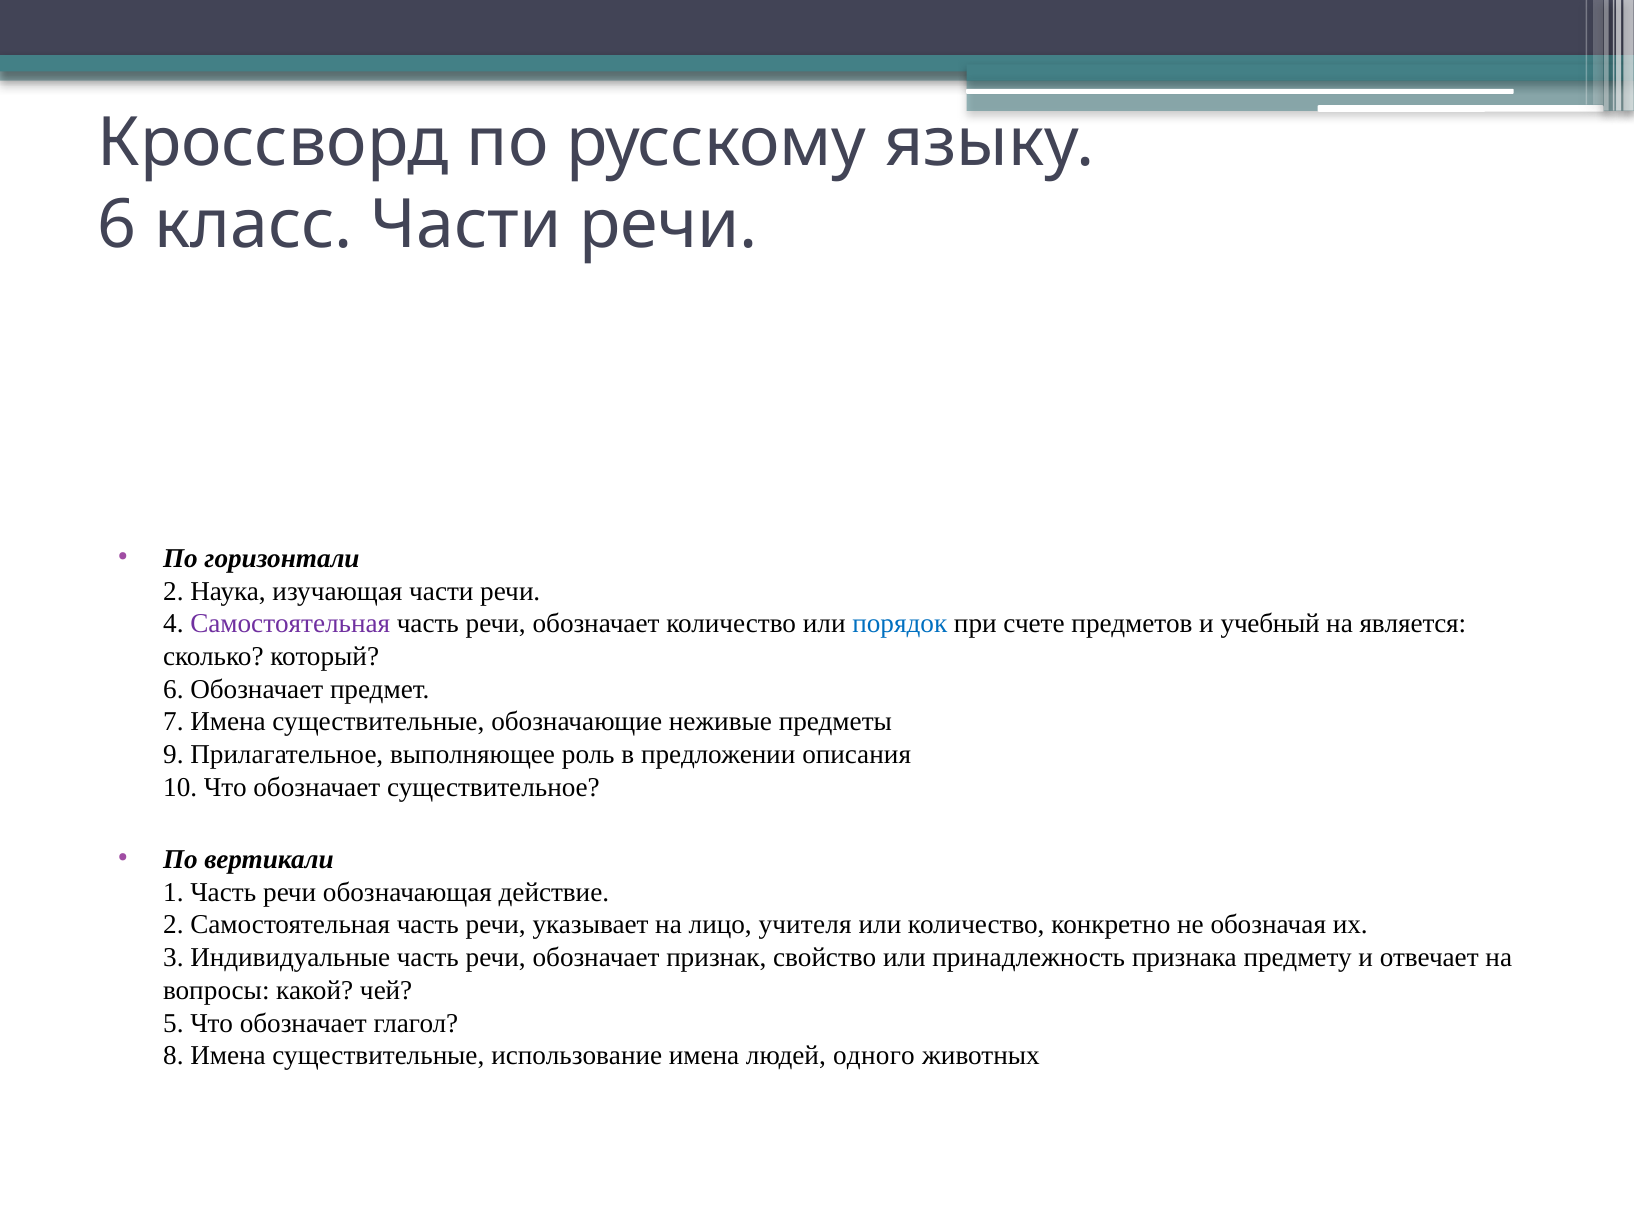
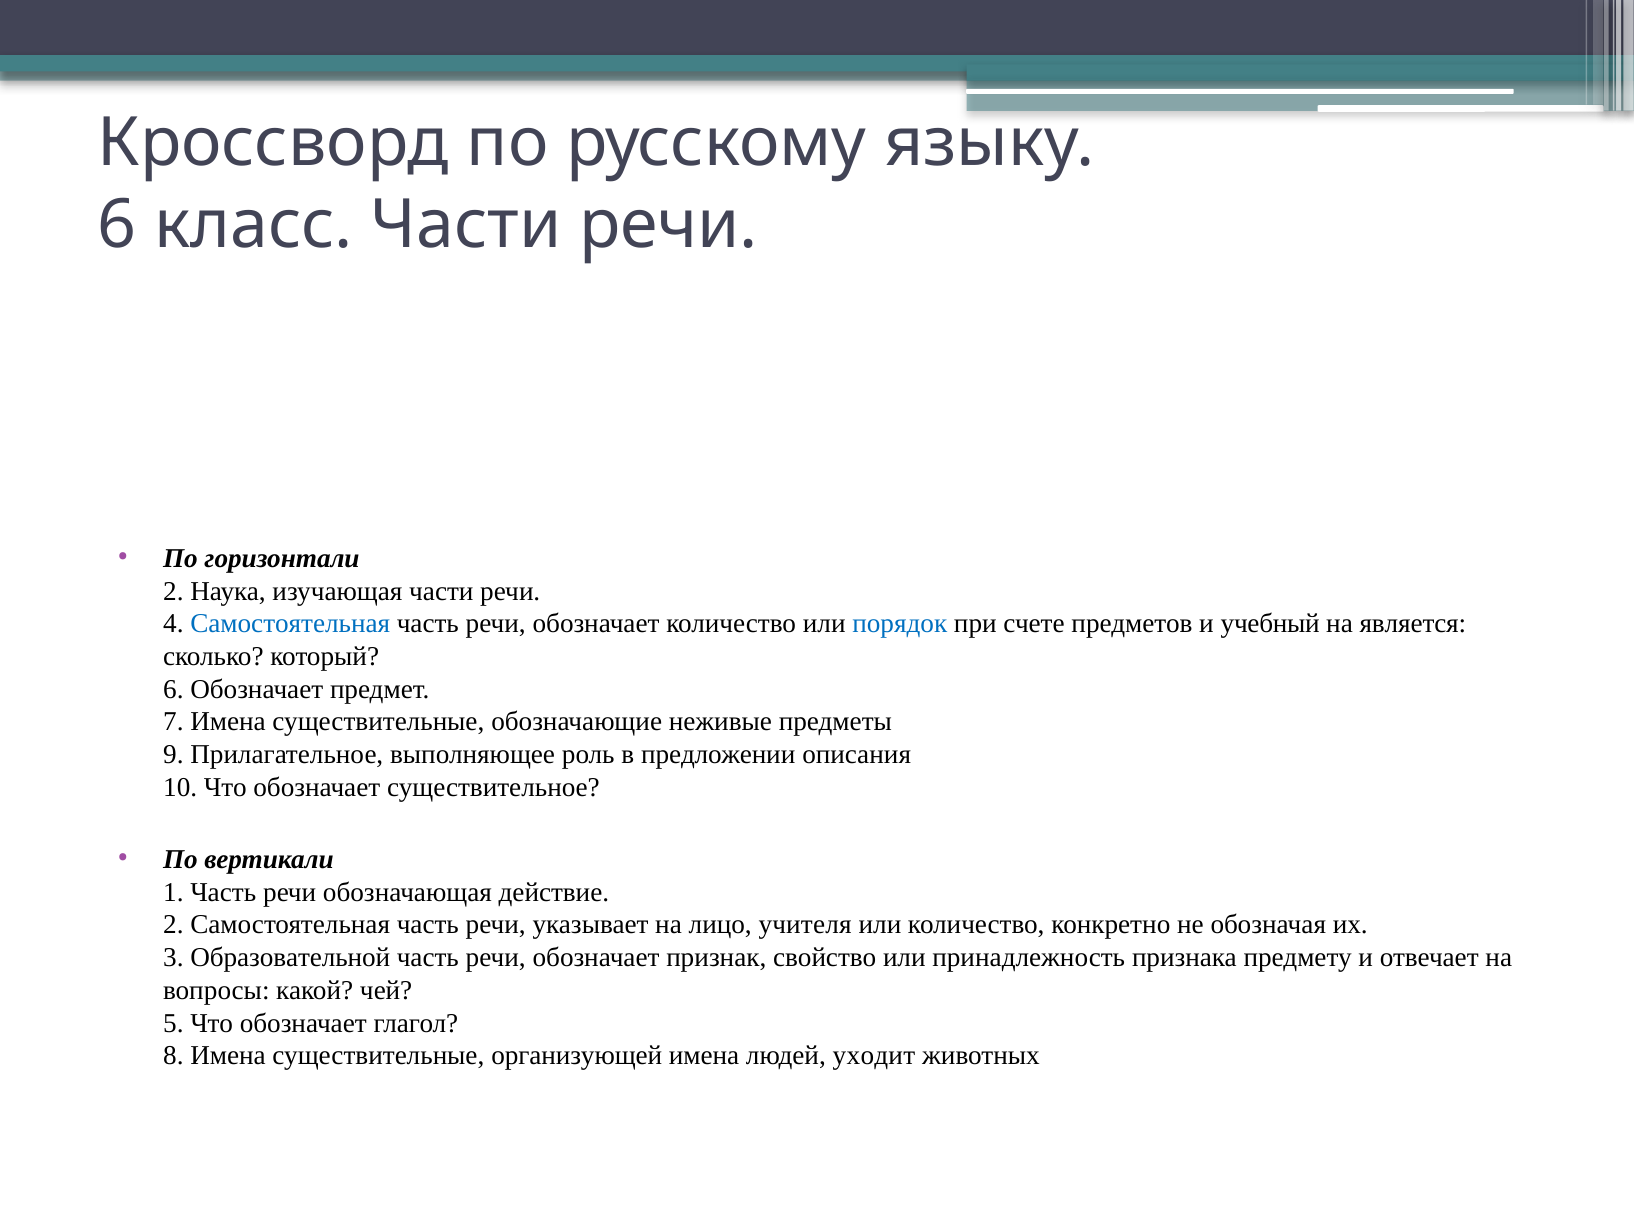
Самостоятельная colour: purple -> blue (290, 624)
Индивидуальные: Индивидуальные -> Образовательной (290, 957)
использование: использование -> организующей (577, 1055)
одного: одного -> уходит (874, 1055)
